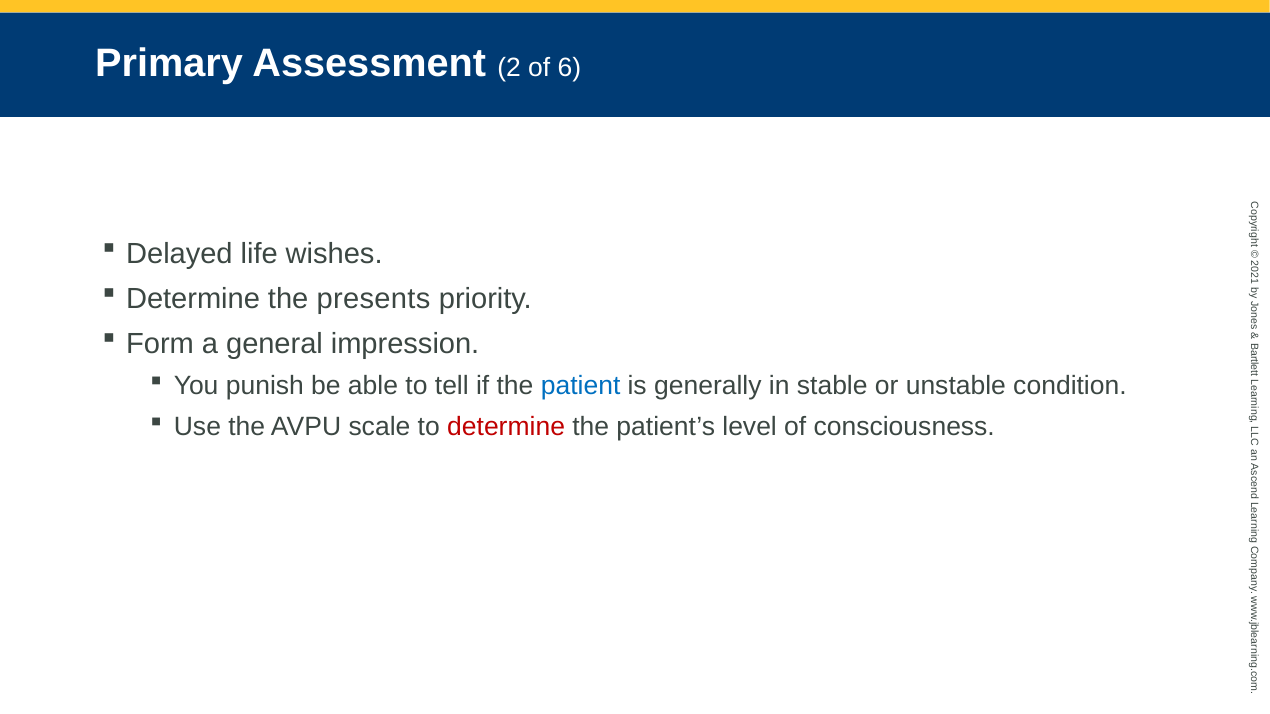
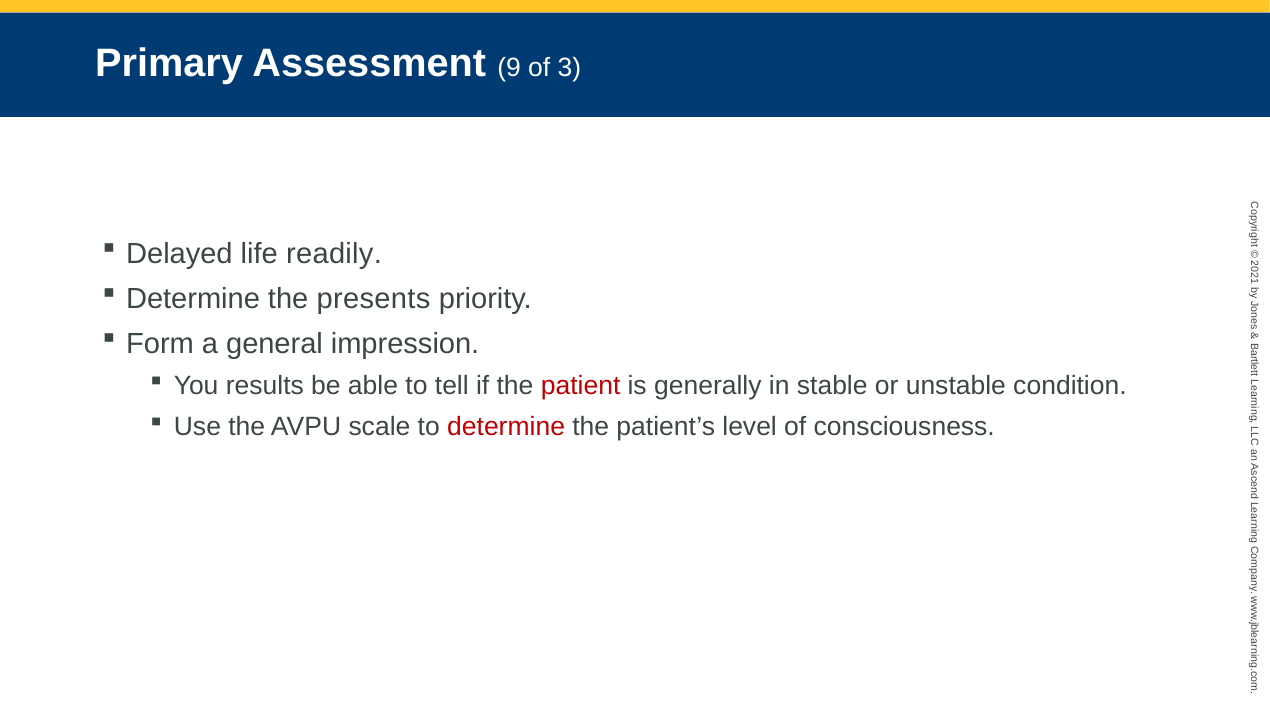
Assessment 2: 2 -> 9 (509, 68)
6: 6 -> 3 (569, 68)
wishes: wishes -> readily (334, 254)
punish: punish -> results (265, 386)
patient colour: blue -> red (581, 386)
